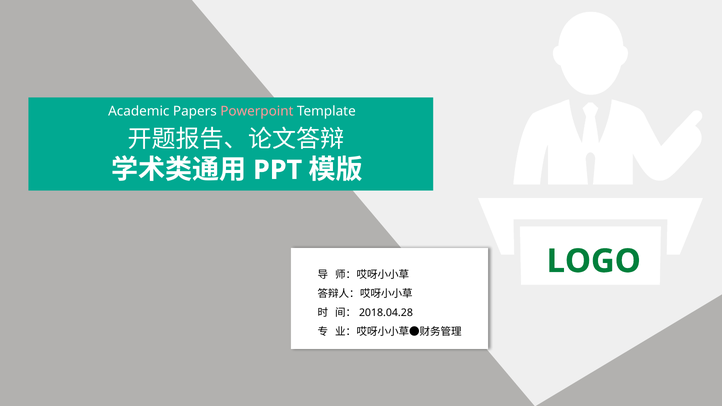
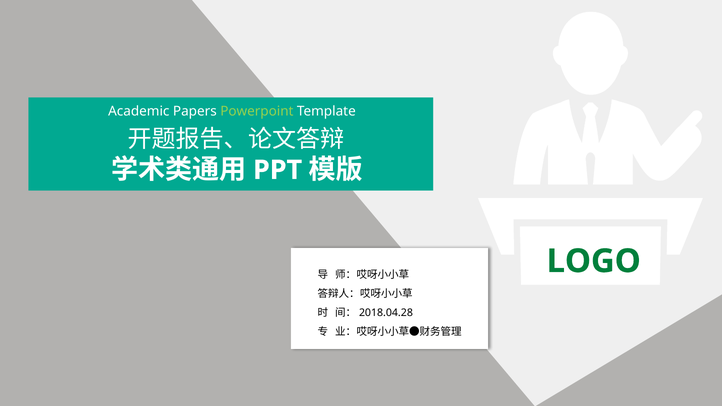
Powerpoint colour: pink -> light green (257, 111)
